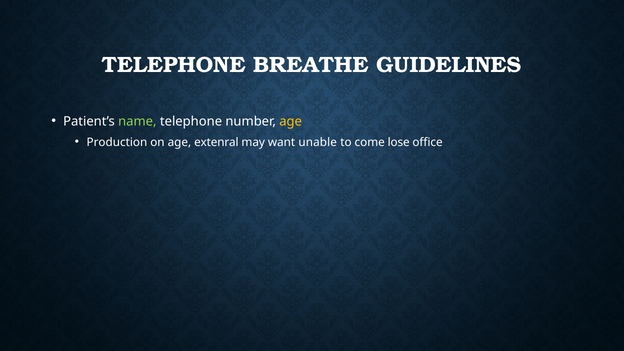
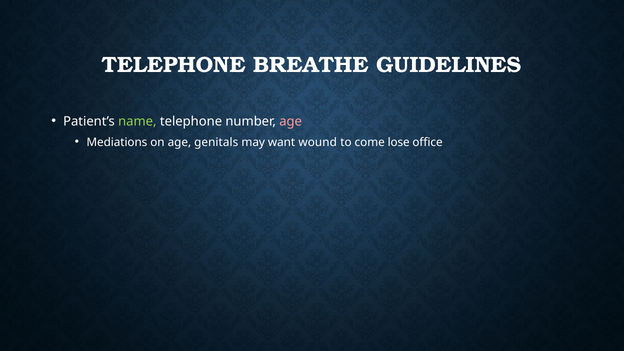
age colour: yellow -> pink (291, 121)
Production: Production -> Mediations (117, 142)
extenral: extenral -> genitals (216, 142)
unable: unable -> wound (318, 142)
